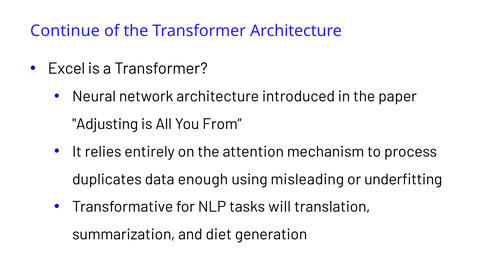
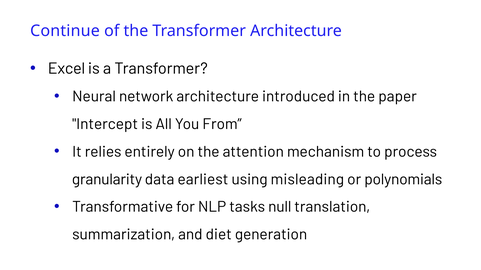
Adjusting: Adjusting -> Intercept (105, 124)
duplicates: duplicates -> granularity (107, 180)
enough: enough -> earliest (203, 180)
underfitting: underfitting -> polynomials (403, 180)
will: will -> null (280, 207)
